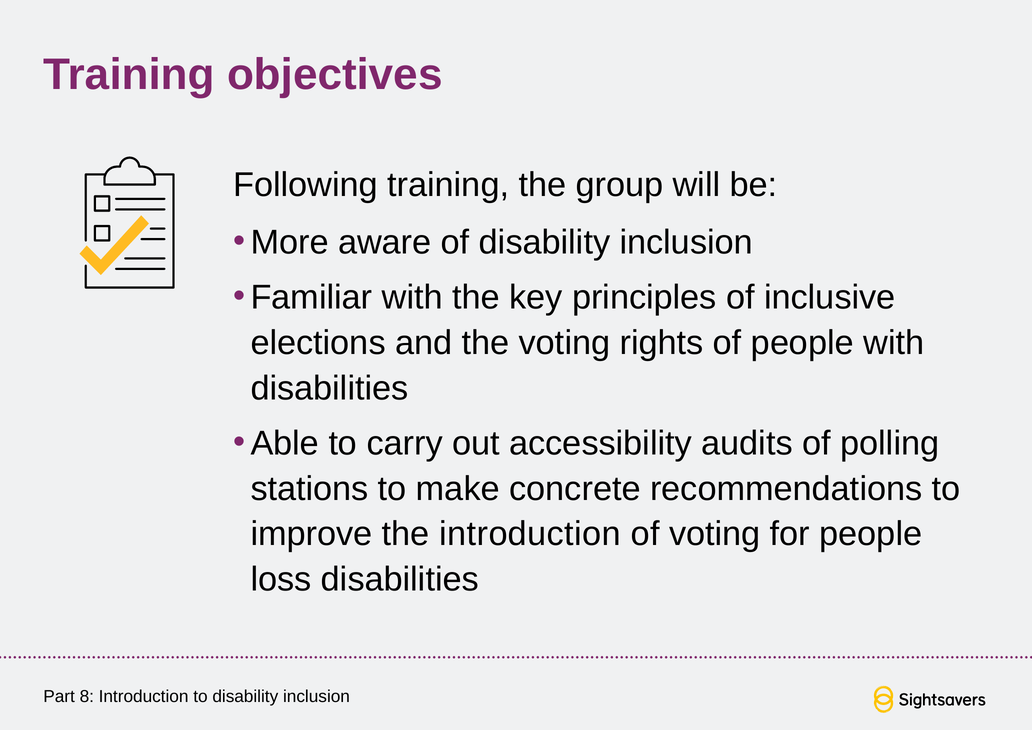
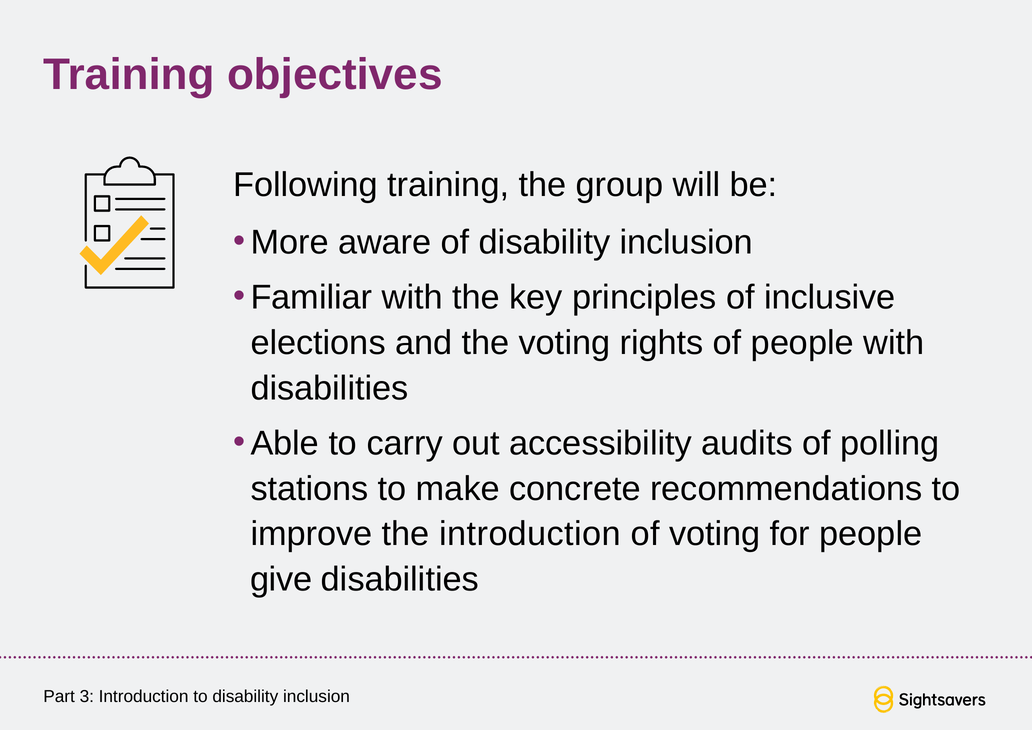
loss: loss -> give (281, 579)
8: 8 -> 3 (87, 696)
